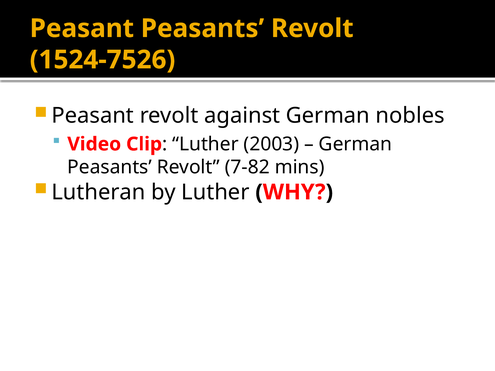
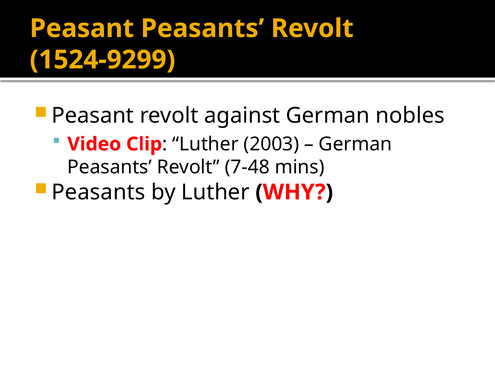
1524-7526: 1524-7526 -> 1524-9299 (103, 60)
7-82: 7-82 -> 7-48 (247, 167)
Lutheran: Lutheran -> Peasants (98, 192)
